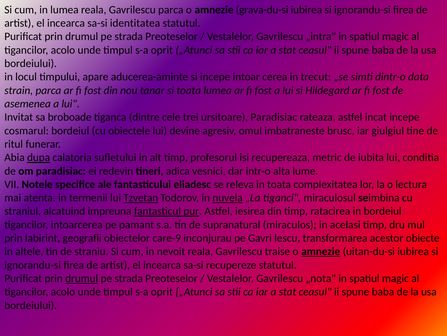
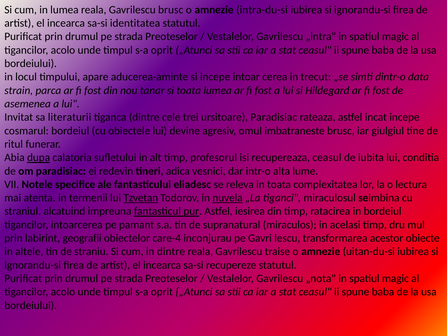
Gavrilescu parca: parca -> brusc (171, 10)
grava-du-si: grava-du-si -> intra-du-si (262, 10)
broboade: broboade -> literaturii (70, 117)
recupereaza metric: metric -> ceasul (327, 157)
care-9: care-9 -> care-4 (167, 238)
in nevoit: nevoit -> dintre (171, 251)
amnezie underline: present -> none (321, 251)
drumul underline: present -> none (82, 278)
